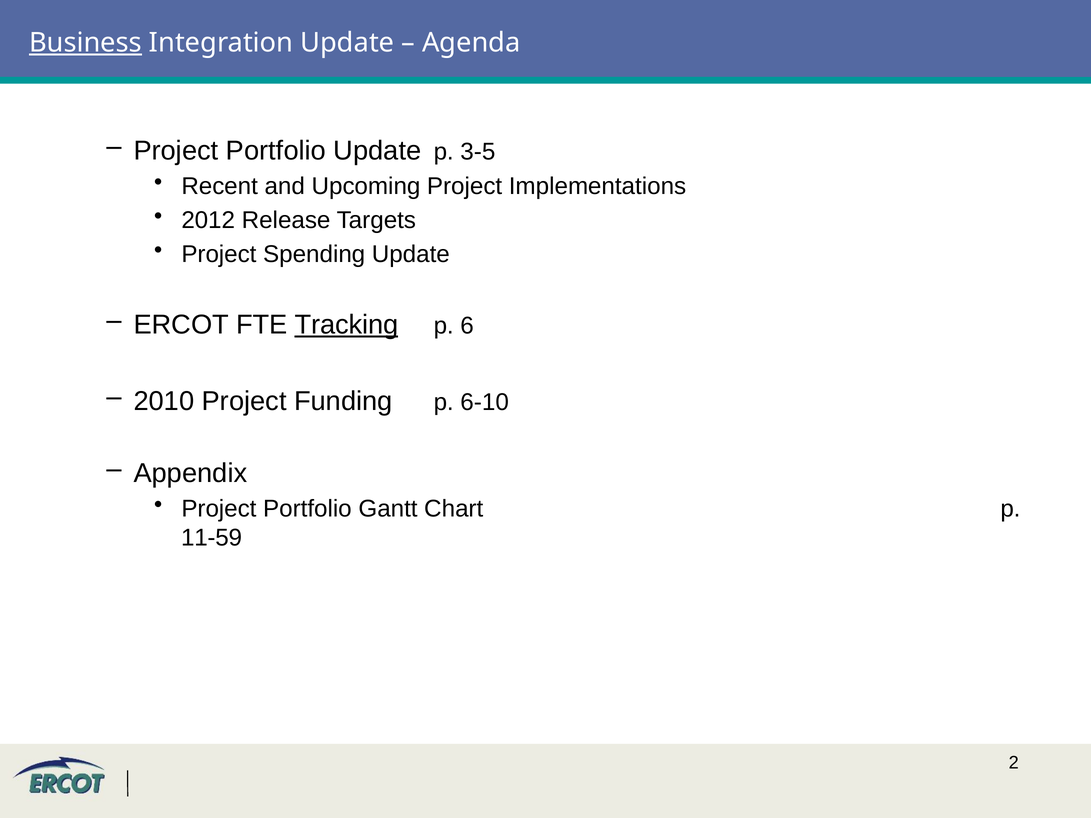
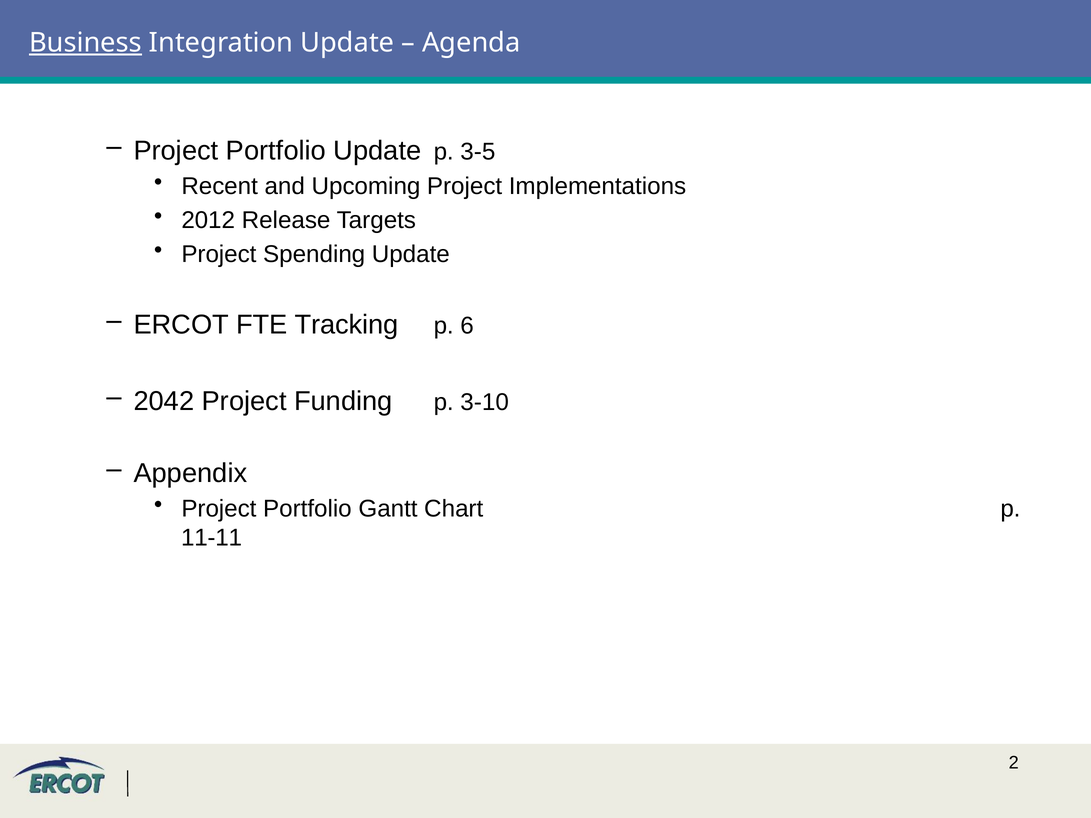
Tracking underline: present -> none (346, 325)
2010: 2010 -> 2042 (164, 401)
6-10: 6-10 -> 3-10 (485, 402)
11-59: 11-59 -> 11-11 (212, 538)
